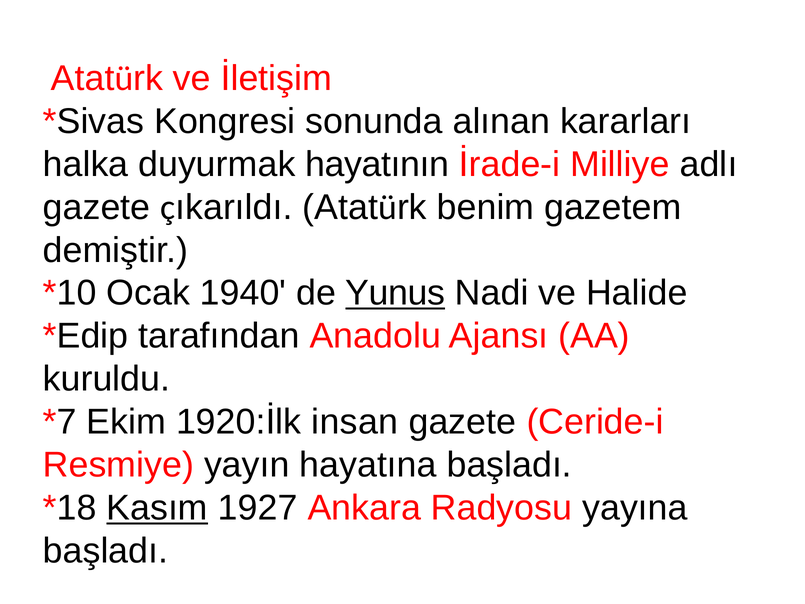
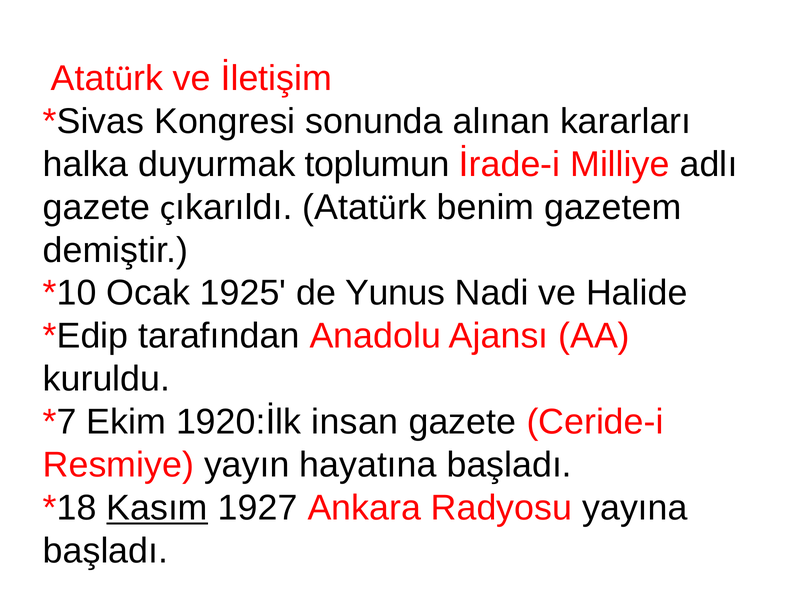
hayatının: hayatının -> toplumun (377, 164)
1940: 1940 -> 1925 (243, 293)
Yunus underline: present -> none (395, 293)
